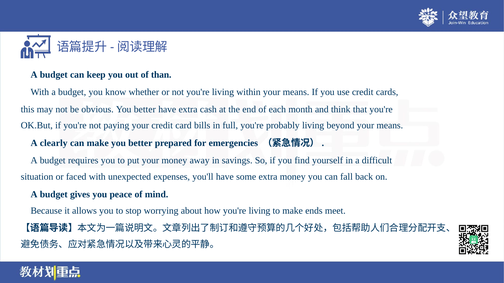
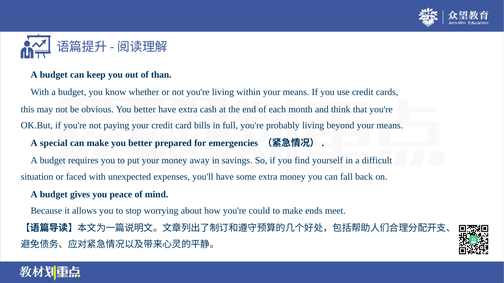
clearly: clearly -> special (54, 143)
how you're living: living -> could (259, 211)
